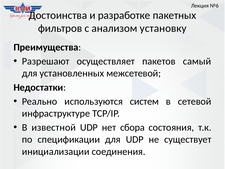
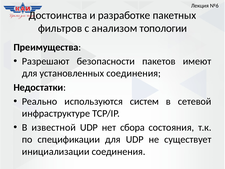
установку: установку -> топологии (163, 28)
осуществляет: осуществляет -> безопасности (106, 61)
самый: самый -> имеют (197, 61)
установленных межсетевой: межсетевой -> соединения (134, 73)
